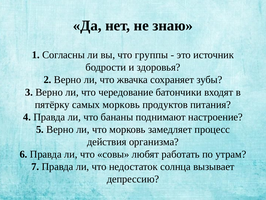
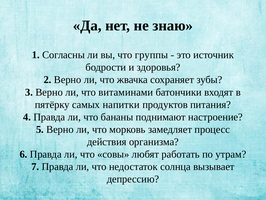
чередование: чередование -> витаминами (126, 92)
самых морковь: морковь -> напитки (121, 104)
